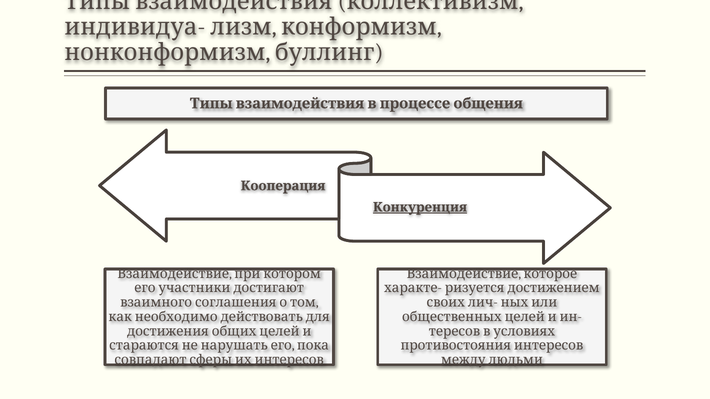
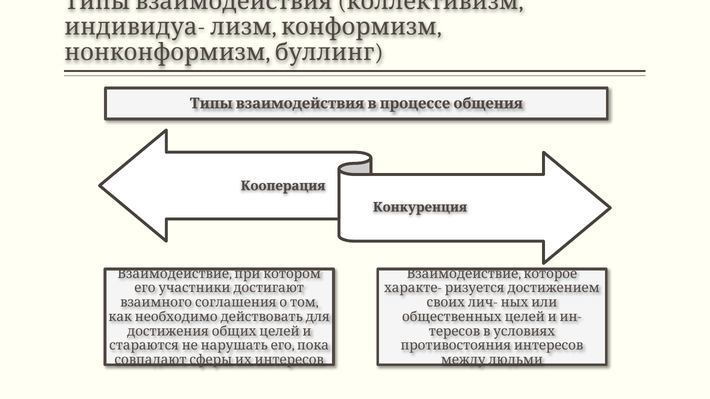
Конкуренция underline: present -> none (420, 207)
